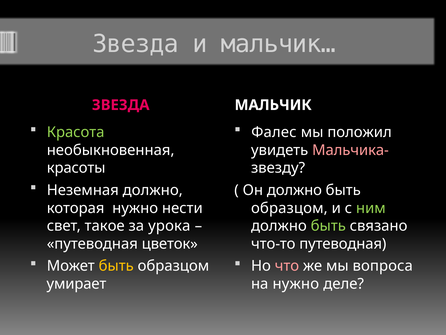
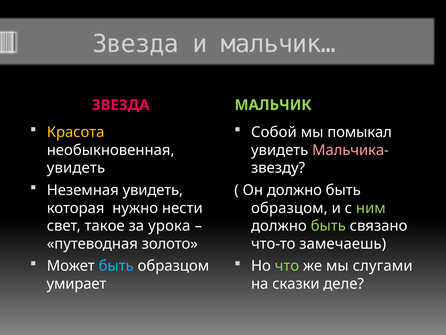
МАЛЬЧИК colour: white -> light green (273, 105)
Красота colour: light green -> yellow (76, 132)
Фалес: Фалес -> Собой (274, 132)
положил: положил -> помыкал (360, 132)
красоты: красоты -> увидеть (76, 168)
Неземная должно: должно -> увидеть (153, 190)
цветок: цветок -> золото (170, 243)
что-то путеводная: путеводная -> замечаешь (343, 243)
быть colour: yellow -> light blue (116, 266)
что colour: pink -> light green (287, 266)
вопроса: вопроса -> слугами (383, 266)
на нужно: нужно -> сказки (296, 283)
